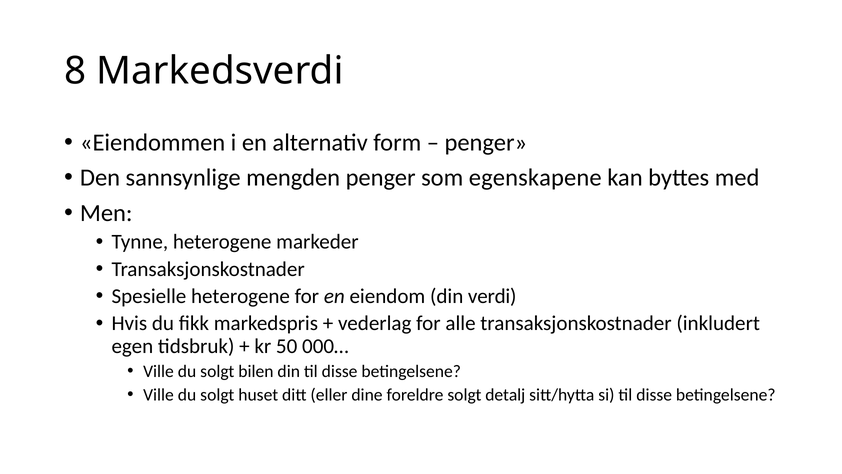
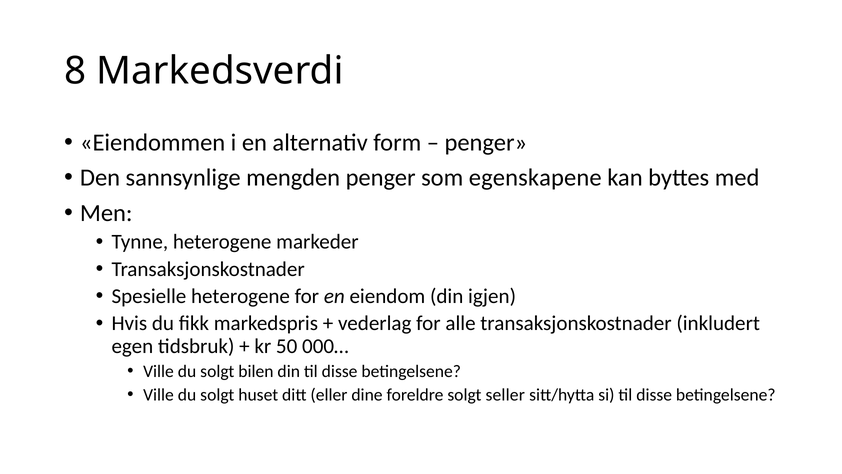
verdi: verdi -> igjen (492, 296)
detalj: detalj -> seller (505, 394)
